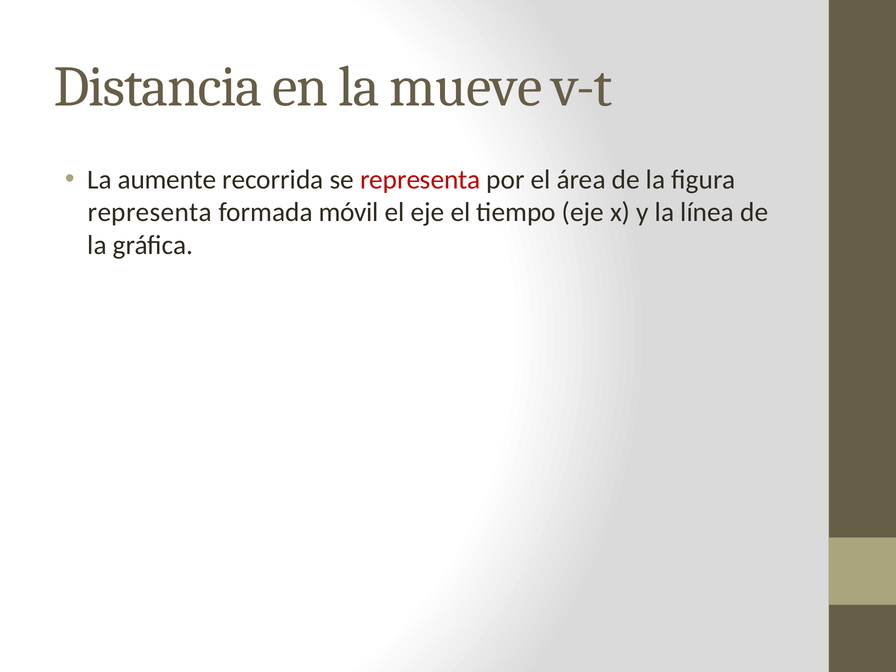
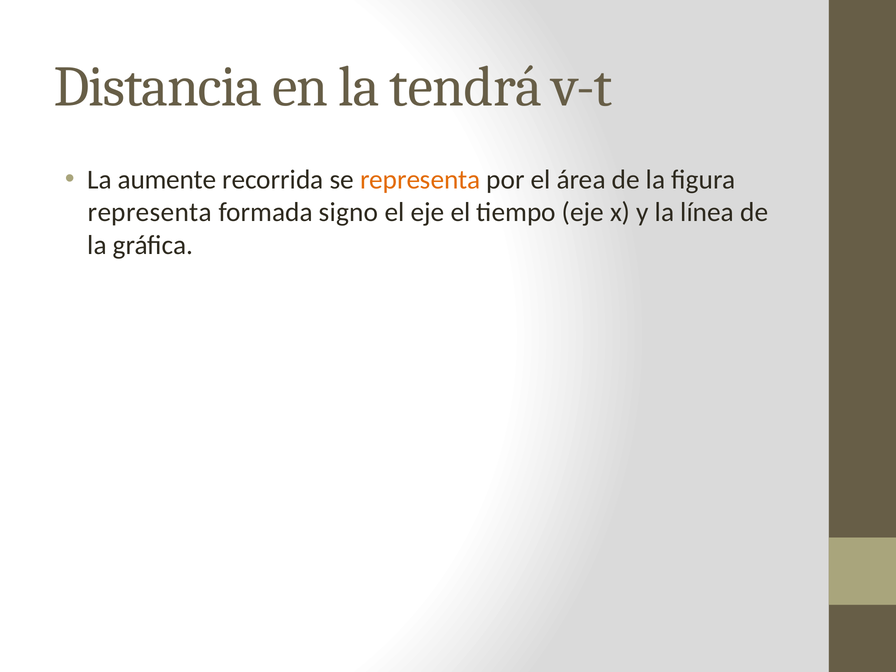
mueve: mueve -> tendrá (466, 87)
representa colour: red -> orange (420, 180)
móvil: móvil -> signo (348, 212)
